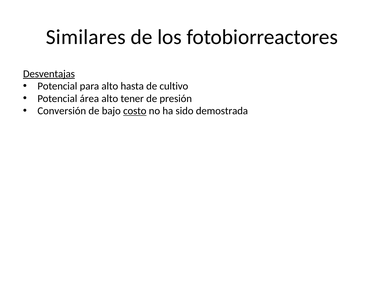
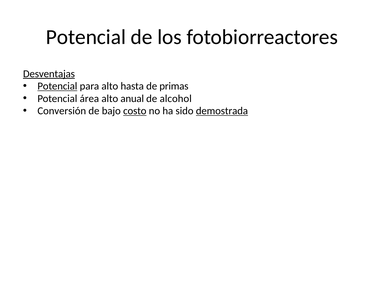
Similares: Similares -> Potencial (86, 37)
Potencial underline: none -> present (57, 86)
cultivo: cultivo -> primas (174, 86)
tener: tener -> anual (132, 99)
presión: presión -> alcohol (176, 99)
demostrada underline: none -> present (222, 111)
